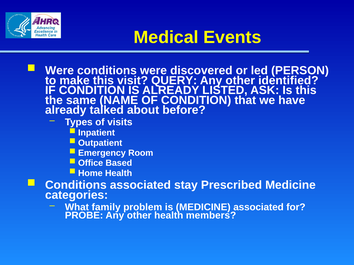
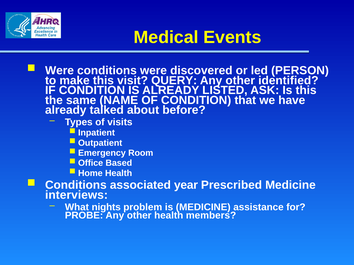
stay: stay -> year (186, 185)
categories: categories -> interviews (76, 195)
family: family -> nights (106, 208)
MEDICINE associated: associated -> assistance (258, 208)
